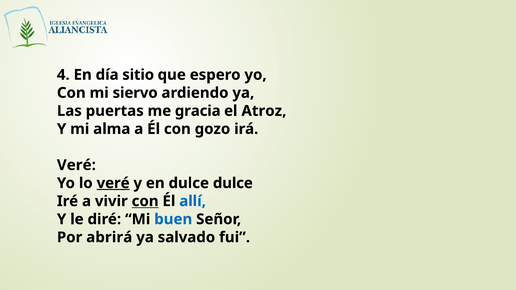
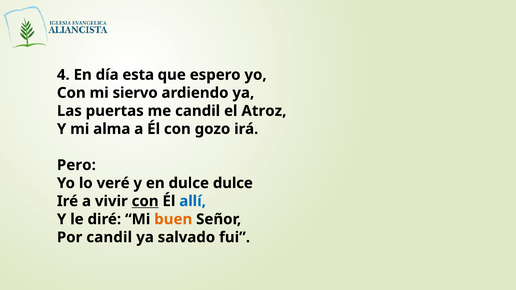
sitio: sitio -> esta (138, 75)
me gracia: gracia -> candil (198, 111)
Veré: Veré -> Pero (76, 165)
veré underline: present -> none (113, 183)
buen colour: blue -> orange (173, 219)
Por abrirá: abrirá -> candil (109, 237)
